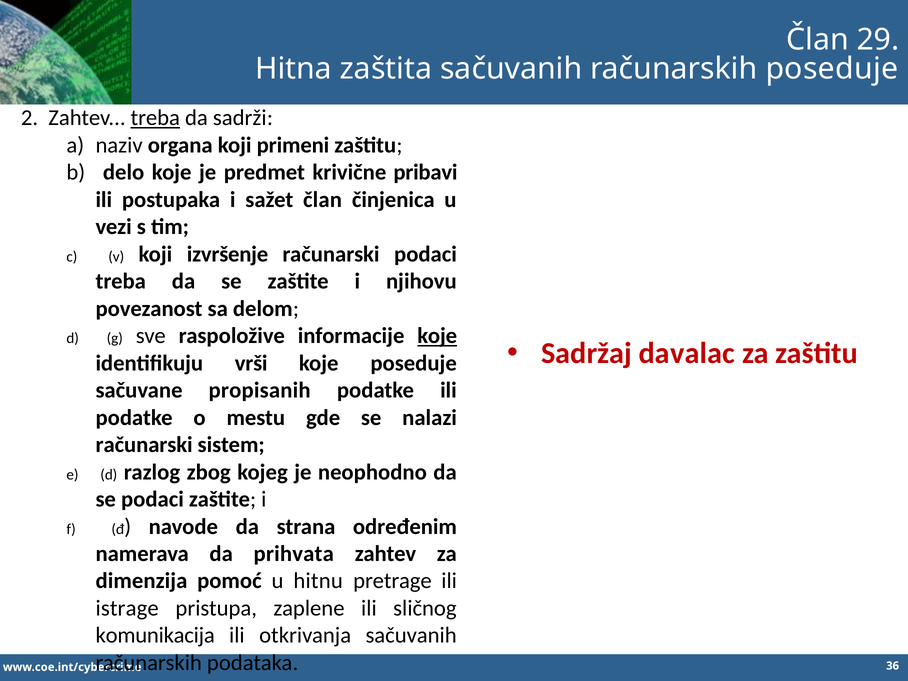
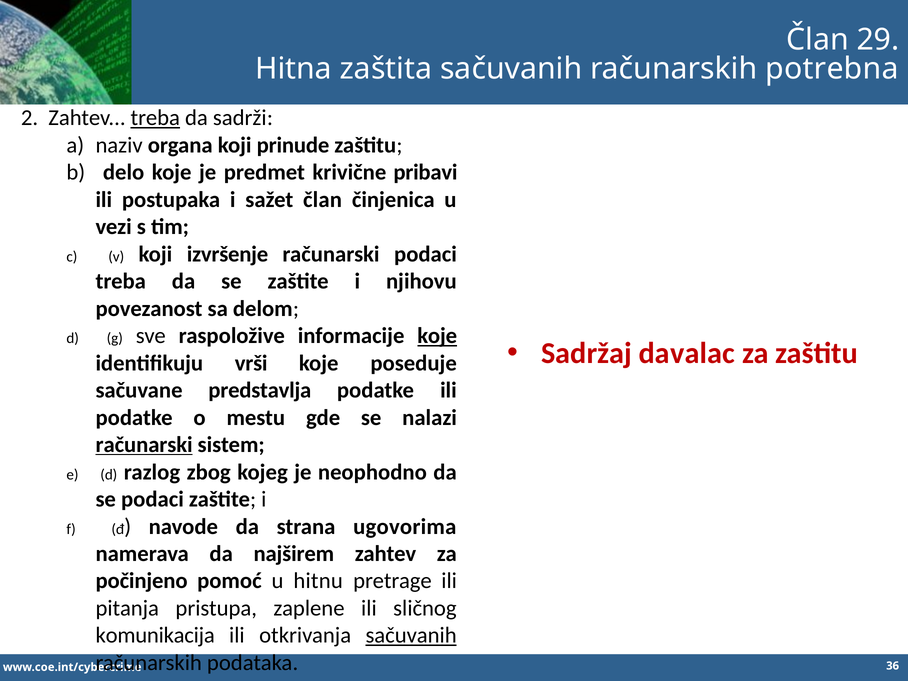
računarskih poseduje: poseduje -> potrebna (832, 69)
primeni: primeni -> prinude (293, 145)
propisanih: propisanih -> predstavlja (260, 390)
računarski underline: none -> present (144, 445)
određenim: određenim -> ugovorima (405, 527)
prihvata: prihvata -> najširem (294, 554)
dimenzija: dimenzija -> počinjeno (142, 581)
istrage: istrage -> pitanja (127, 608)
sačuvanih underline: none -> present (411, 635)
